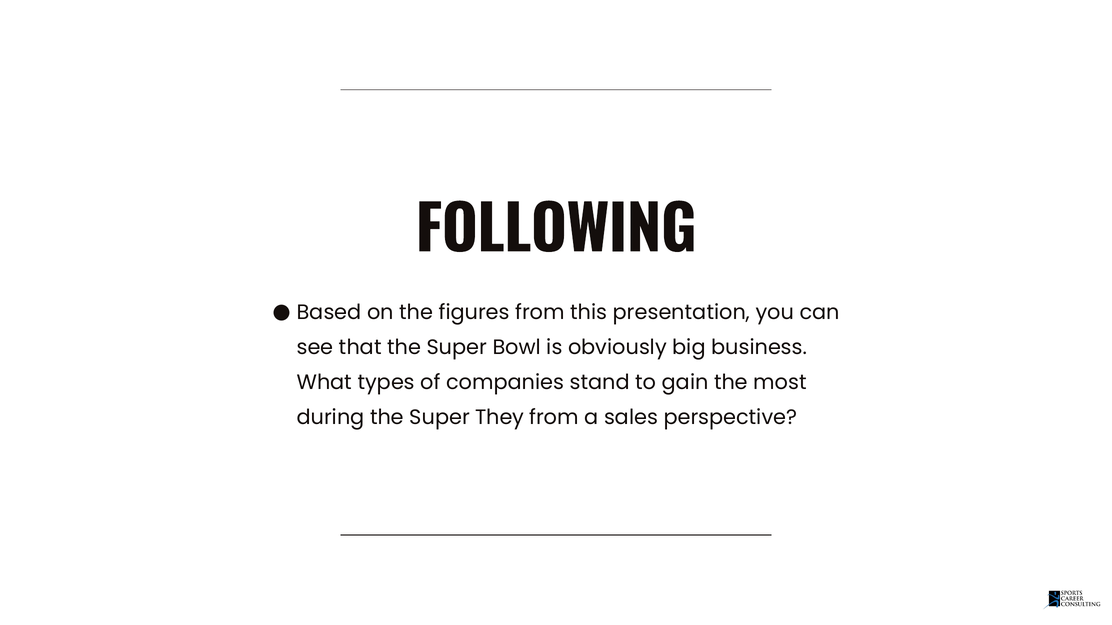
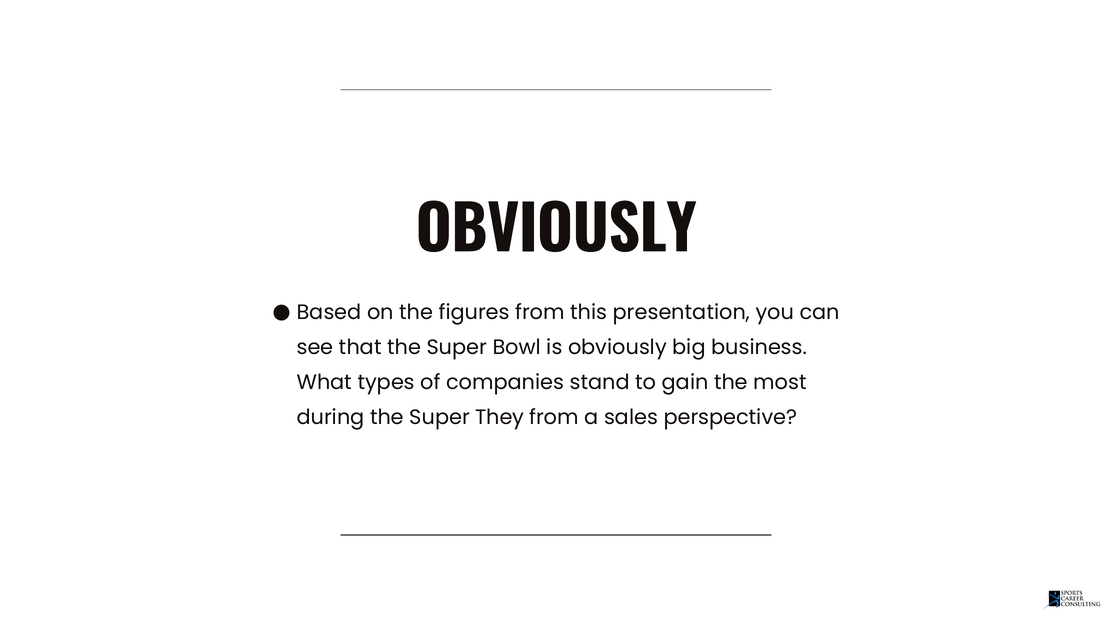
FOLLOWING: FOLLOWING -> OBVIOUSLY (556, 231)
